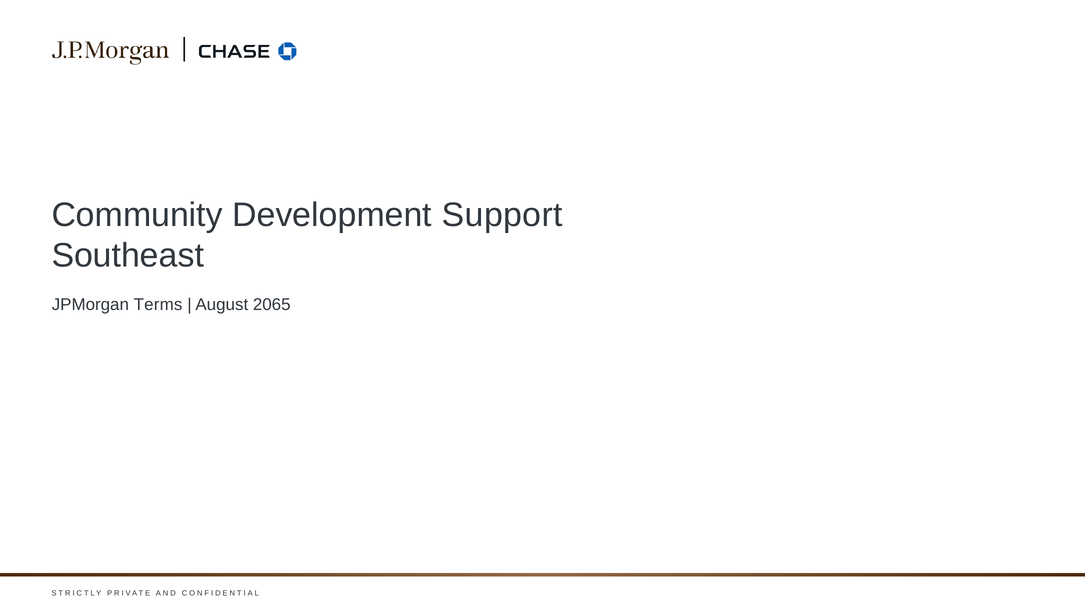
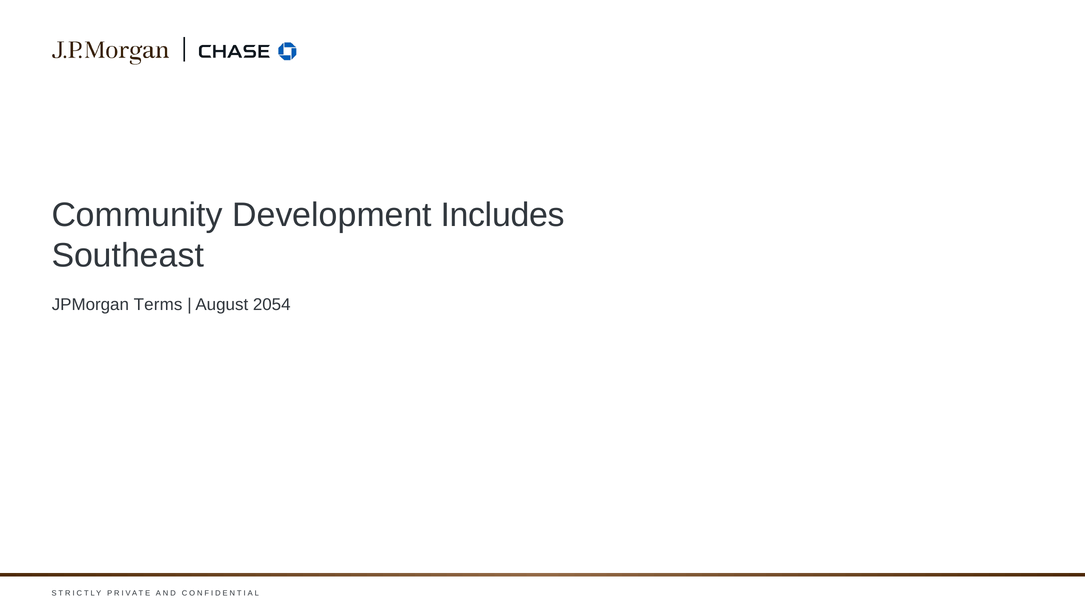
Support: Support -> Includes (503, 215)
2065: 2065 -> 2054 (272, 304)
